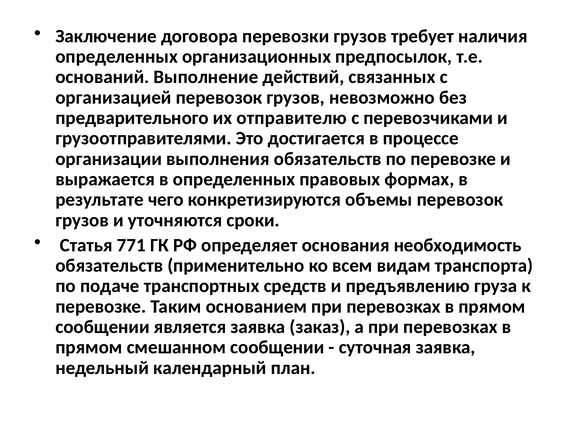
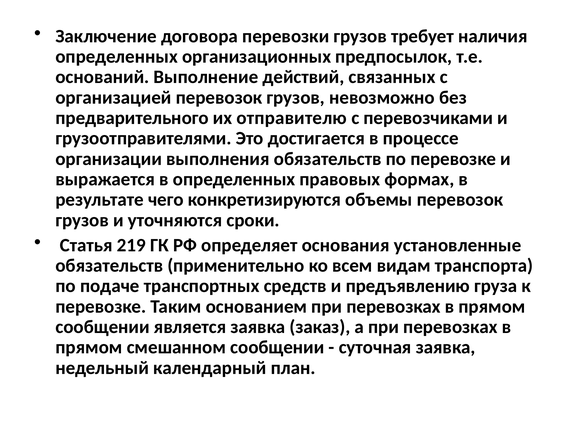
771: 771 -> 219 (131, 246)
необходимость: необходимость -> установленные (458, 246)
